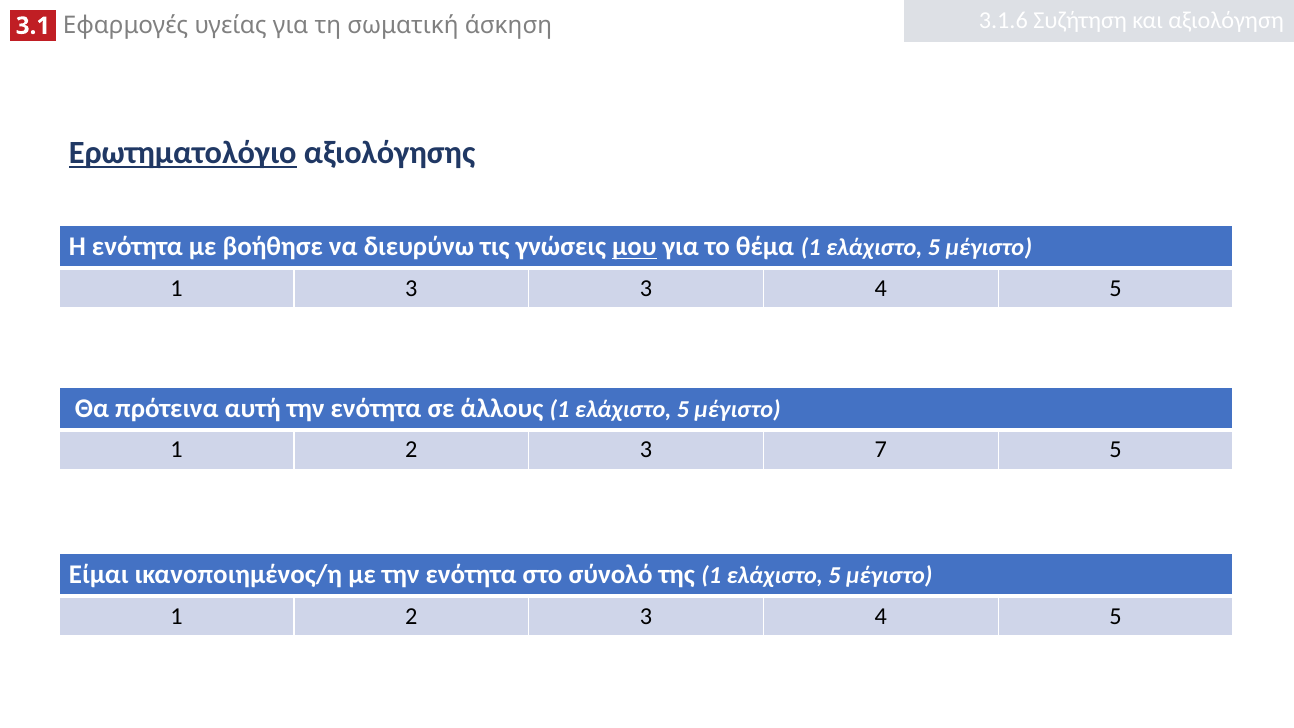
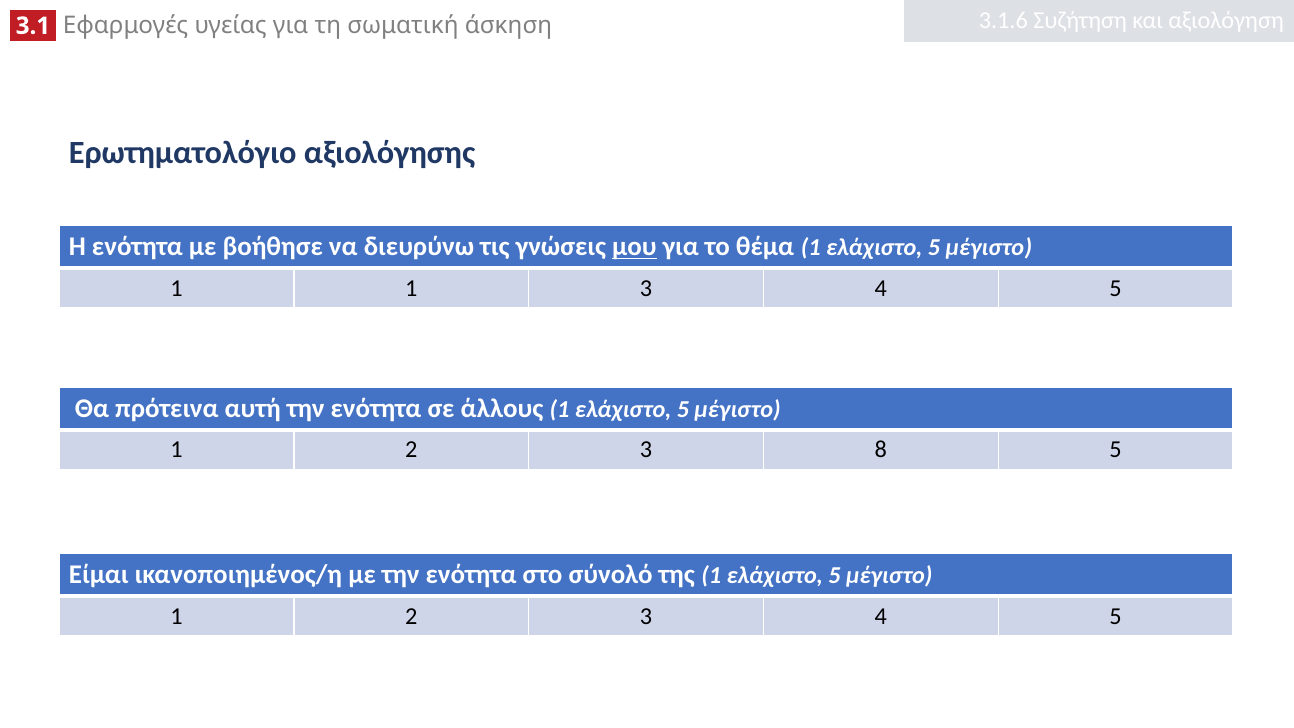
Ερωτηματολόγιο underline: present -> none (183, 153)
1 3: 3 -> 1 (411, 288)
7: 7 -> 8 (881, 450)
